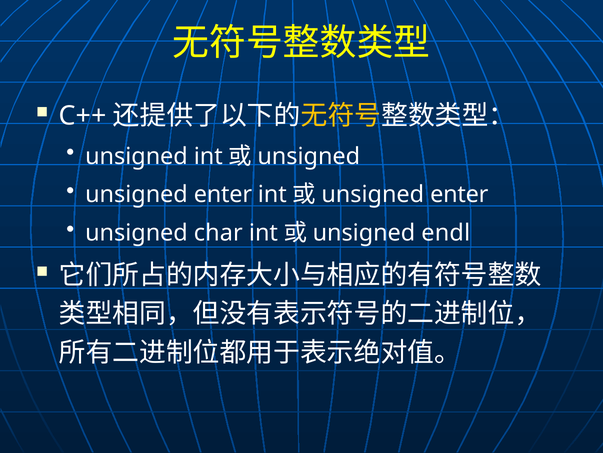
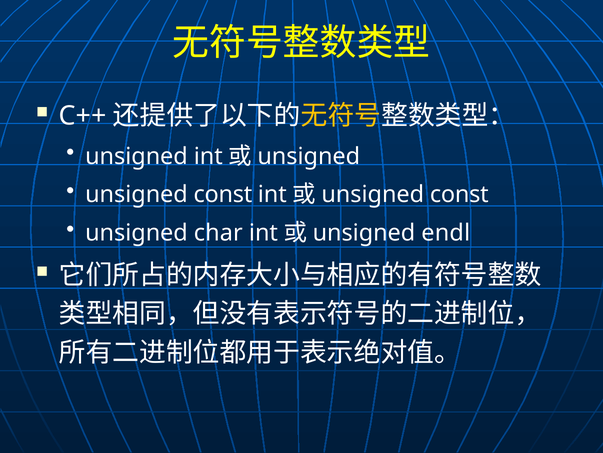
enter: enter -> const (223, 194)
enter: enter -> const (459, 194)
